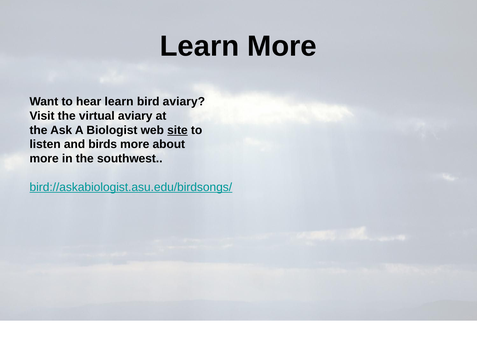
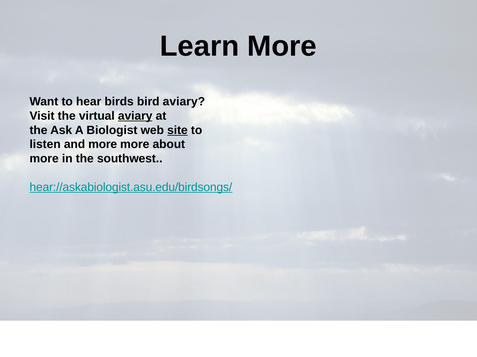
hear learn: learn -> birds (119, 102)
aviary underline: none -> present (135, 116)
and birds: birds -> more (103, 145)
bird://askabiologist.asu.edu/birdsongs/: bird://askabiologist.asu.edu/birdsongs/ -> hear://askabiologist.asu.edu/birdsongs/ (131, 188)
